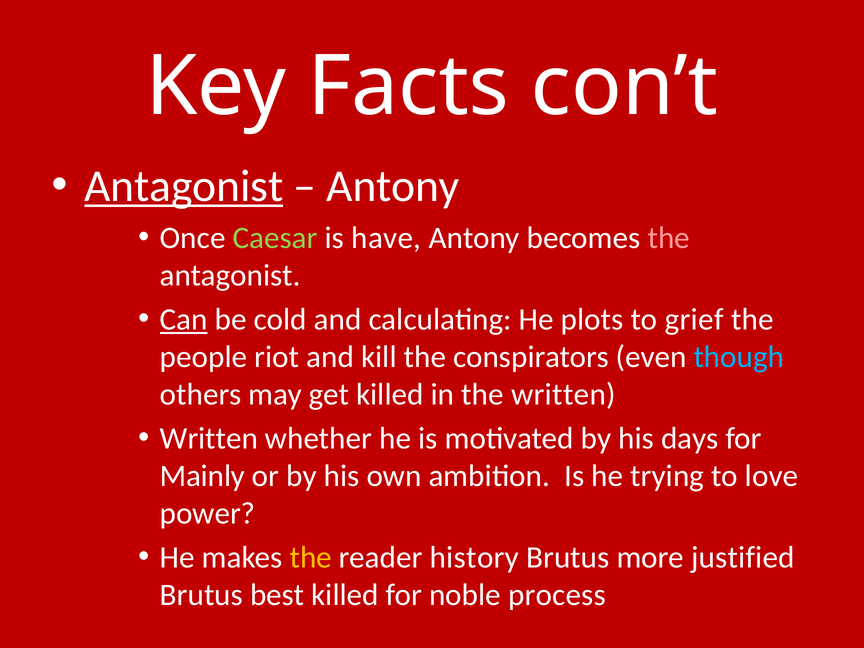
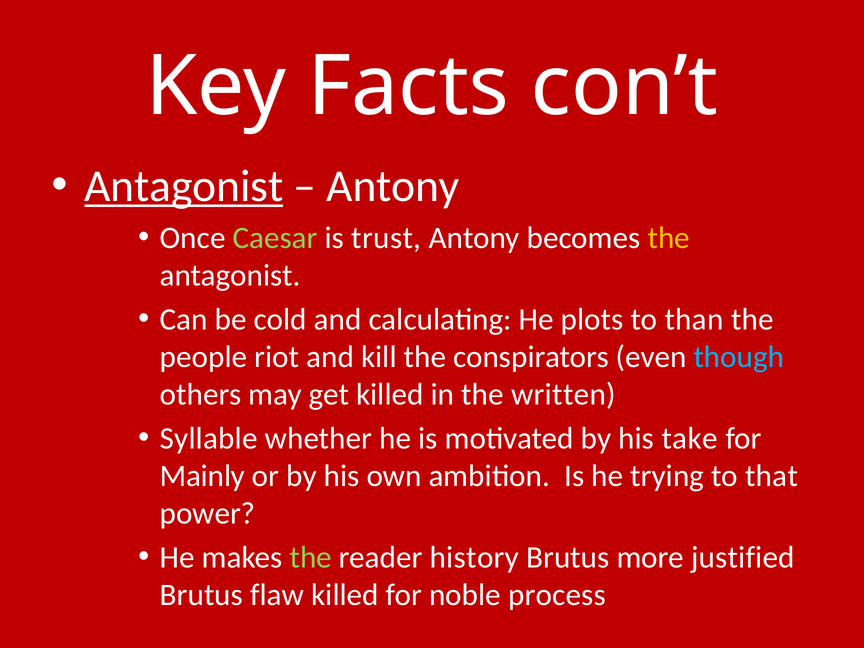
have: have -> trust (386, 238)
the colour: pink -> yellow (669, 238)
Can underline: present -> none (184, 319)
grief: grief -> than (694, 319)
Written: Written -> Syllable (209, 438)
days: days -> take (690, 438)
love: love -> that (772, 476)
the colour: yellow -> light green (311, 557)
best: best -> flaw (277, 595)
